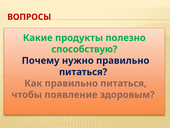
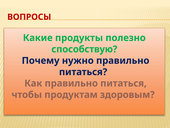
появление: появление -> продуктам (71, 94)
